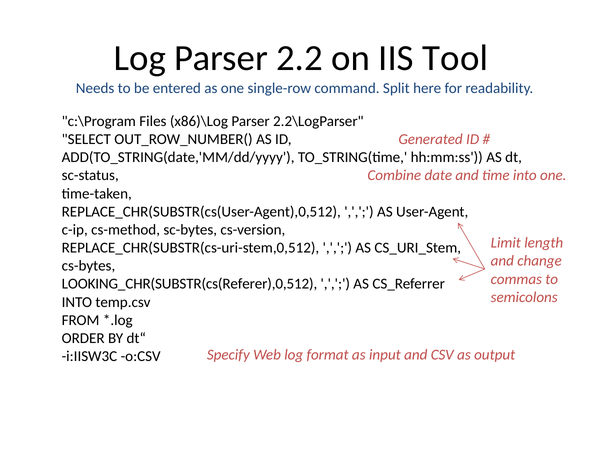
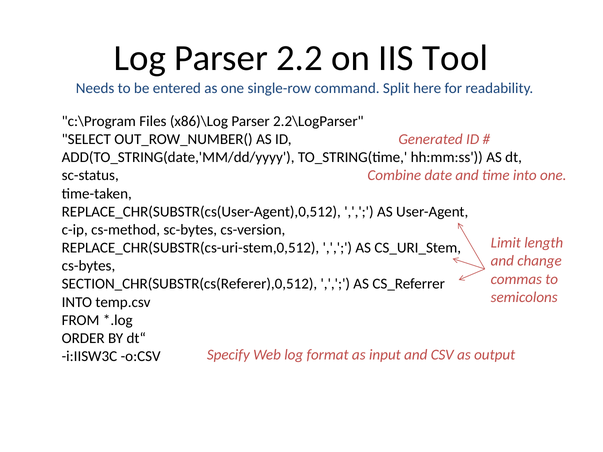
LOOKING_CHR(SUBSTR(cs(Referer),0,512: LOOKING_CHR(SUBSTR(cs(Referer),0,512 -> SECTION_CHR(SUBSTR(cs(Referer),0,512 (189, 284)
